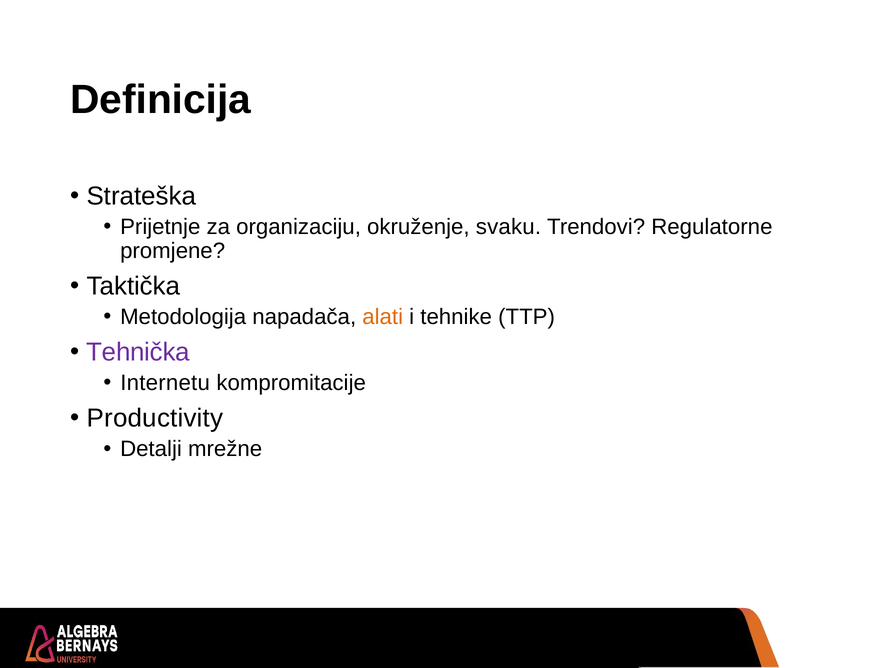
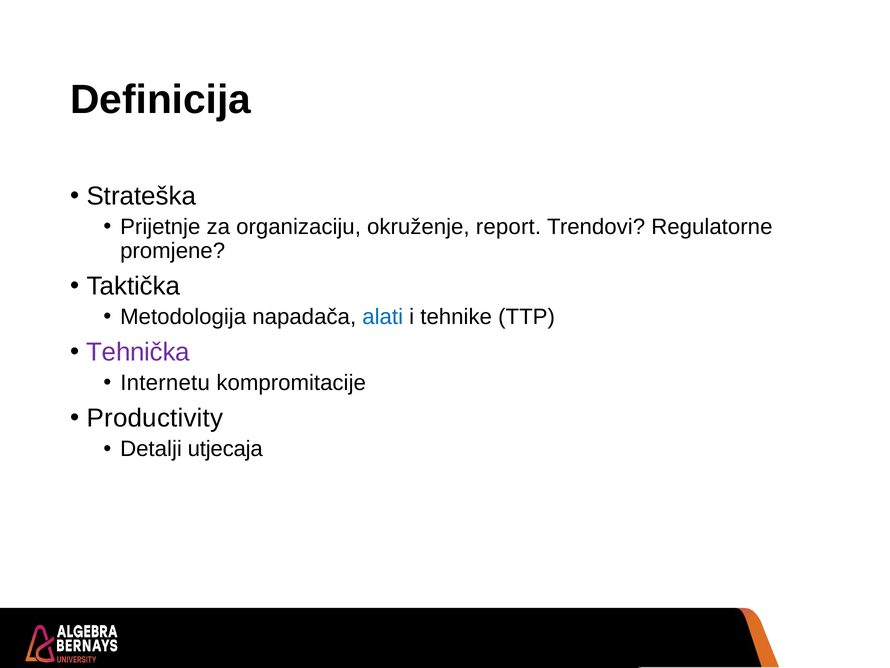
svaku: svaku -> report (508, 227)
alati colour: orange -> blue (383, 317)
mrežne: mrežne -> utjecaja (225, 449)
